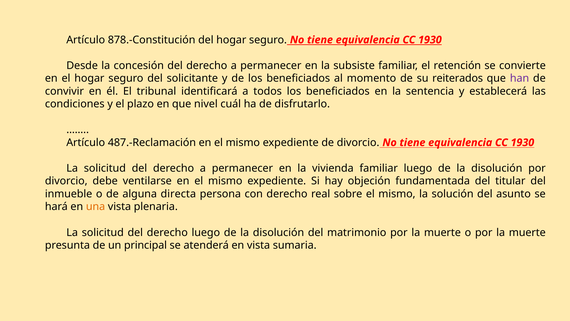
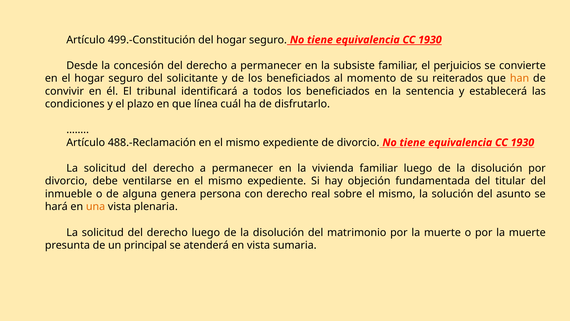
878.-Constitución: 878.-Constitución -> 499.-Constitución (152, 40)
retención: retención -> perjuicios (457, 65)
han colour: purple -> orange (520, 78)
nivel: nivel -> línea (206, 104)
487.-Reclamación: 487.-Reclamación -> 488.-Reclamación (152, 142)
directa: directa -> genera (178, 194)
